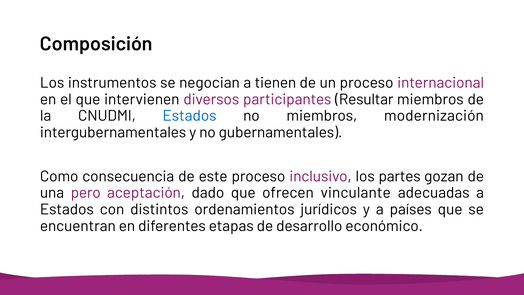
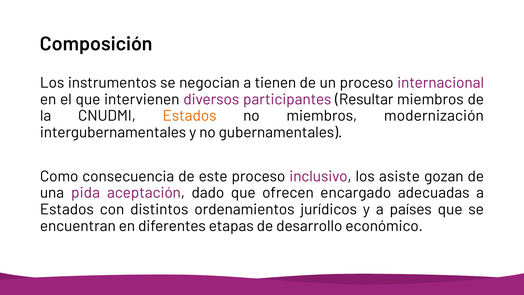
Estados colour: blue -> orange (190, 116)
partes: partes -> asiste (399, 176)
pero: pero -> pida (86, 193)
vinculante: vinculante -> encargado (356, 193)
